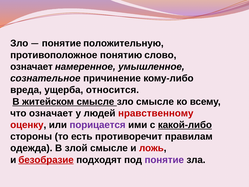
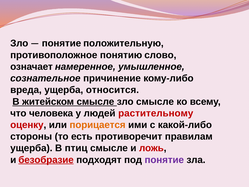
что означает: означает -> человека (51, 113)
нравственному: нравственному -> растительному (156, 113)
порицается colour: purple -> orange (98, 125)
какой-либо underline: present -> none (185, 125)
одежда: одежда -> ущерба (31, 148)
злой: злой -> птиц (76, 148)
